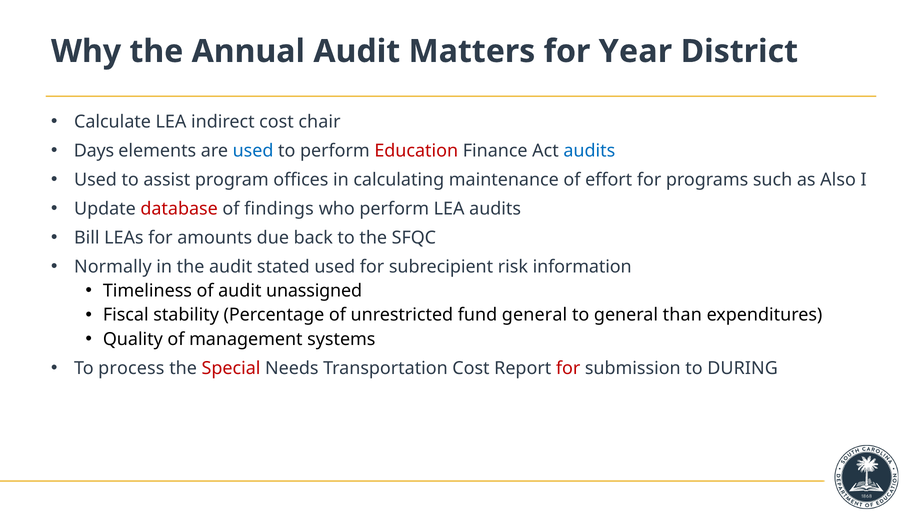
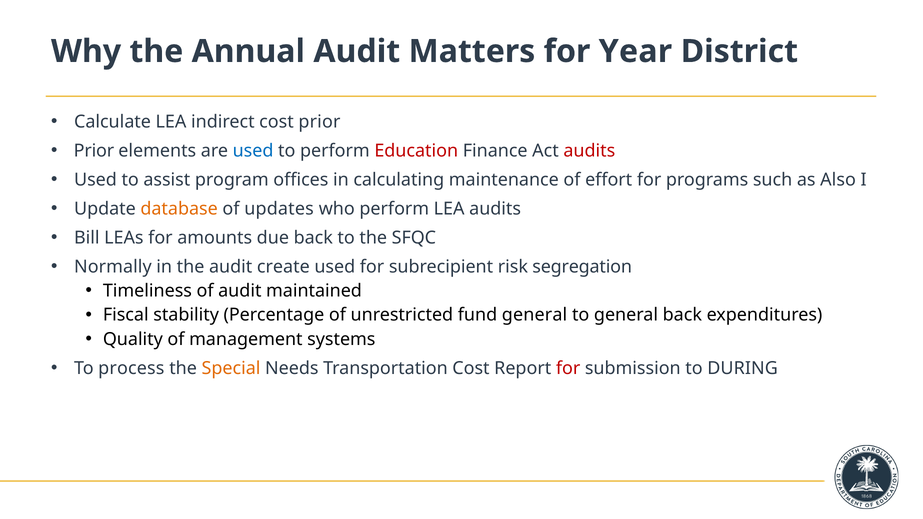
cost chair: chair -> prior (319, 122)
Days: Days -> Prior (94, 151)
audits colour: blue -> red (589, 151)
database colour: red -> orange (179, 209)
findings: findings -> updates (279, 209)
stated: stated -> create (283, 267)
information: information -> segregation (582, 267)
unassigned: unassigned -> maintained (314, 291)
general than: than -> back (682, 315)
Special colour: red -> orange (231, 368)
